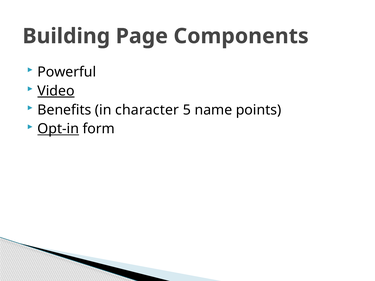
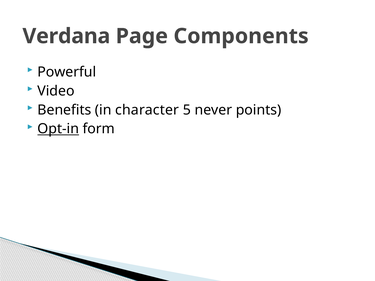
Building: Building -> Verdana (66, 36)
Video underline: present -> none (56, 91)
name: name -> never (213, 110)
